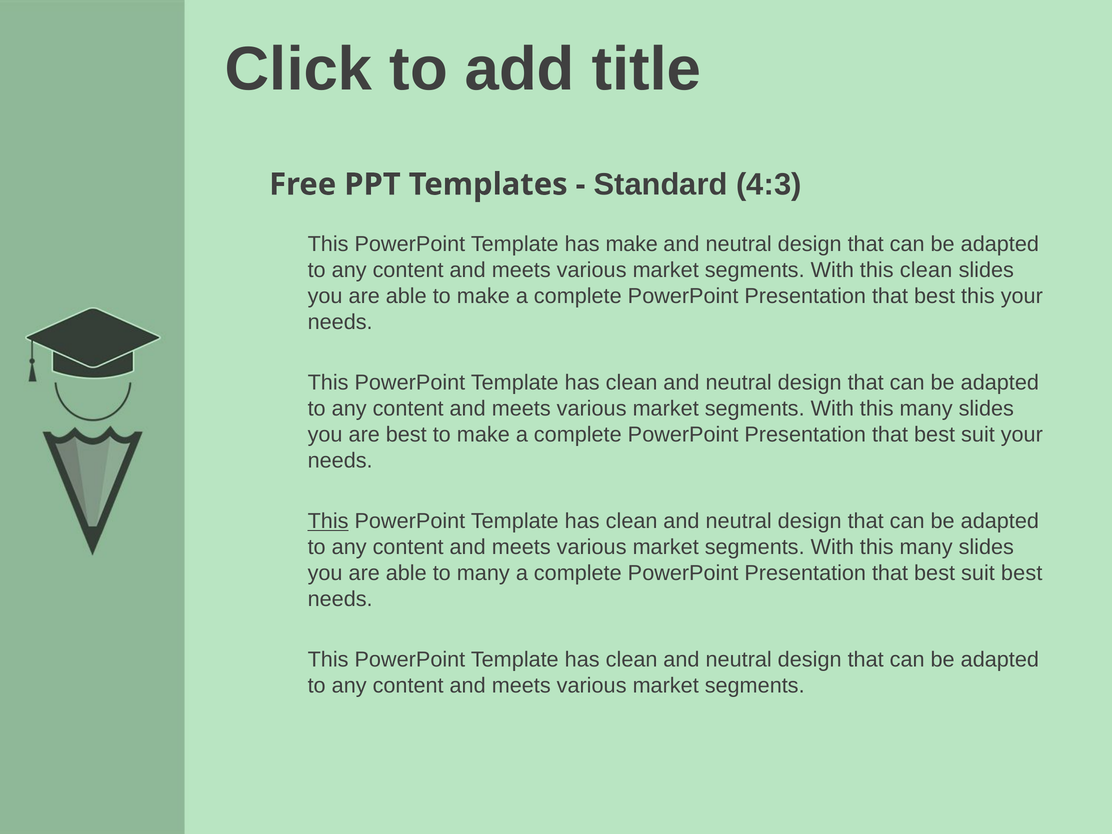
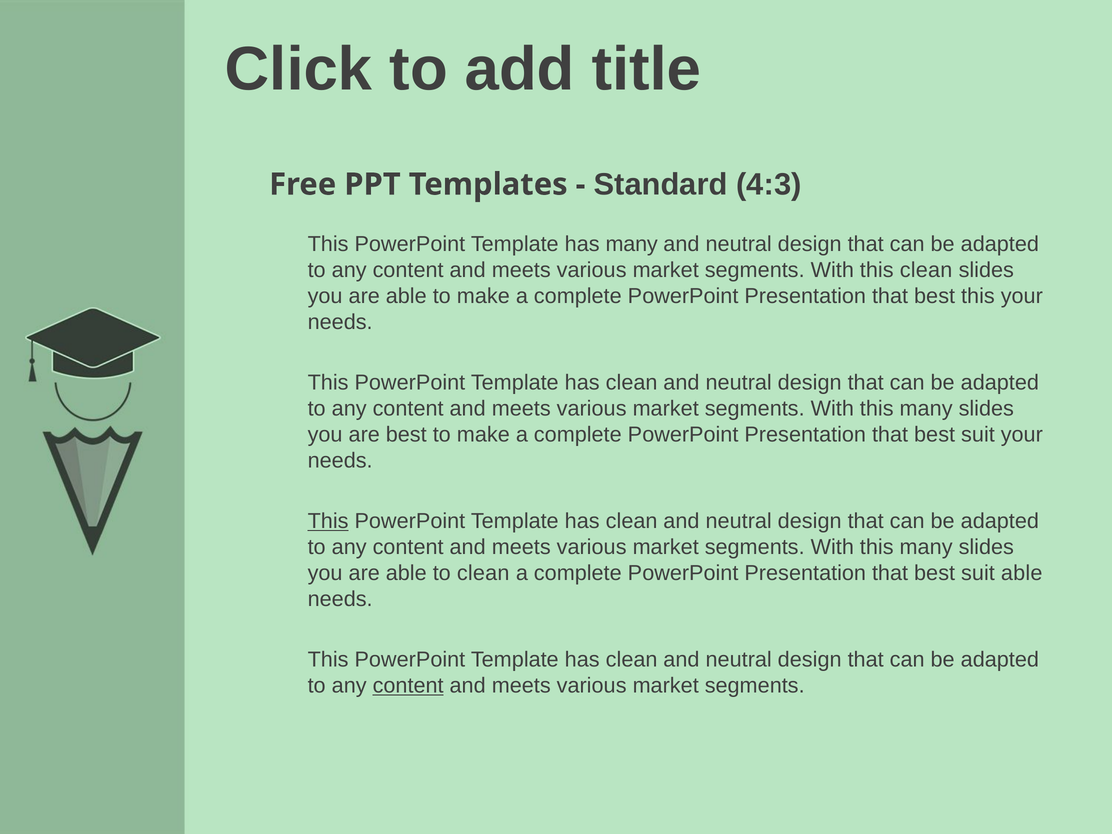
has make: make -> many (632, 244)
to many: many -> clean (483, 573)
suit best: best -> able (1022, 573)
content underline: none -> present (408, 686)
